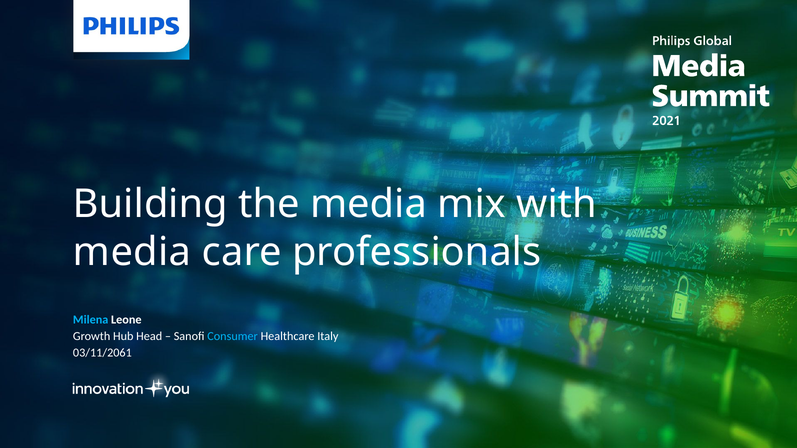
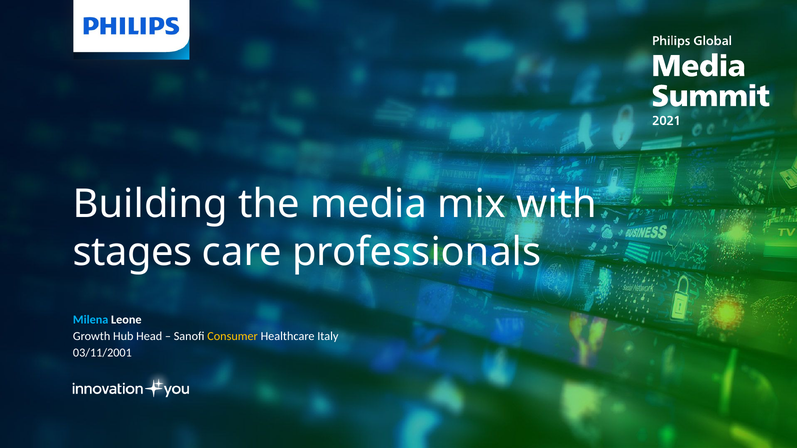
media: media -> stages (133, 252)
Consumer colour: light blue -> yellow (233, 336)
03/11/2061: 03/11/2061 -> 03/11/2001 (102, 353)
